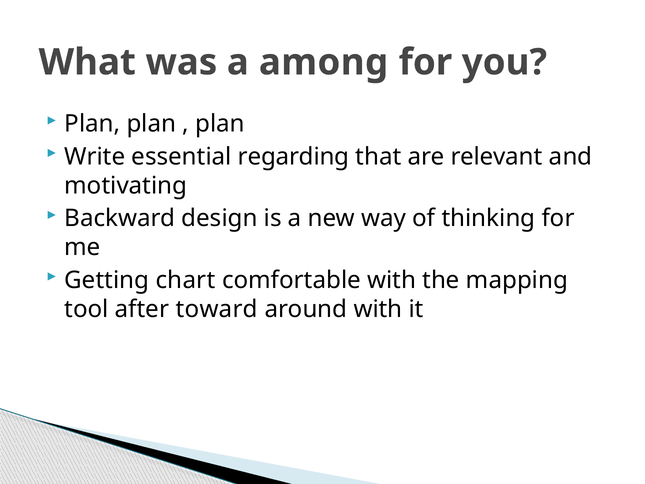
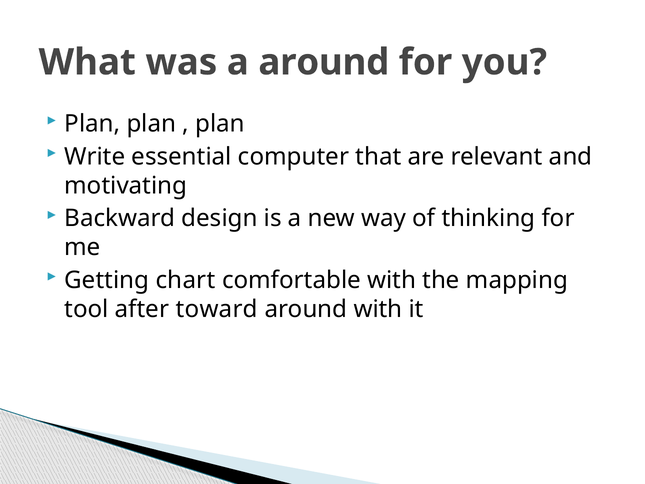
a among: among -> around (324, 62)
regarding: regarding -> computer (294, 157)
